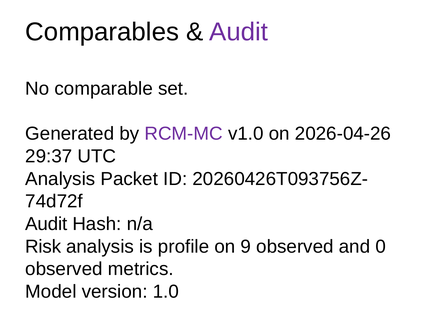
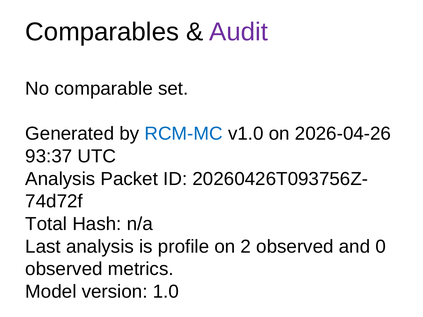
RCM-MC colour: purple -> blue (184, 134)
29:37: 29:37 -> 93:37 (49, 156)
Audit: Audit -> Total (46, 224)
Risk: Risk -> Last (43, 247)
9: 9 -> 2 (246, 247)
